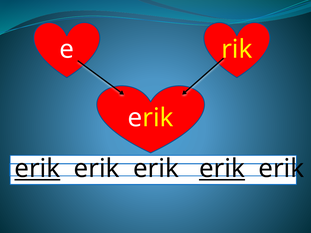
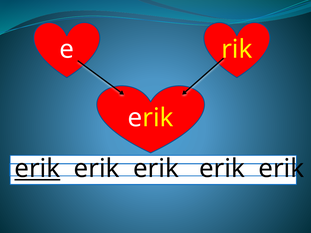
erik underline: present -> none (222, 169)
